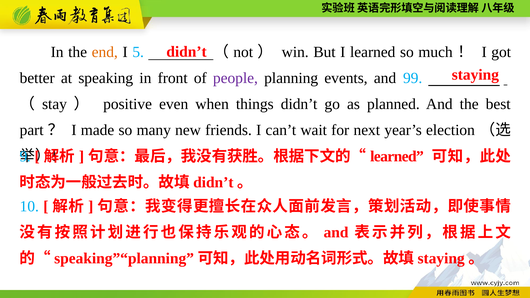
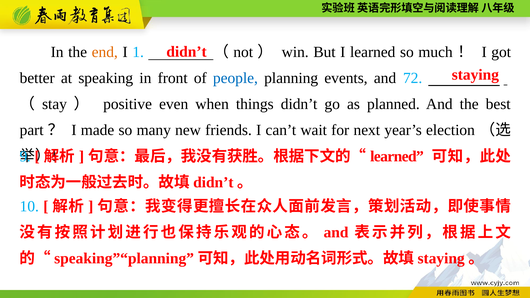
5: 5 -> 1 (138, 52)
people colour: purple -> blue (235, 78)
99: 99 -> 72 (413, 78)
